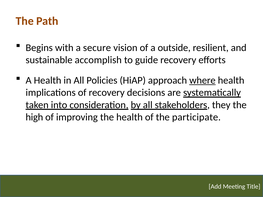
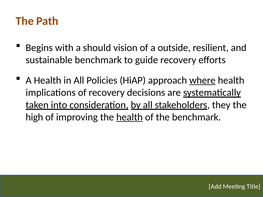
secure: secure -> should (97, 48)
sustainable accomplish: accomplish -> benchmark (98, 60)
health underline: none -> present (130, 117)
the participate: participate -> benchmark (196, 117)
